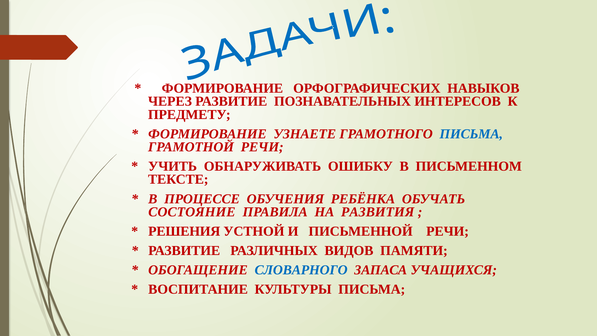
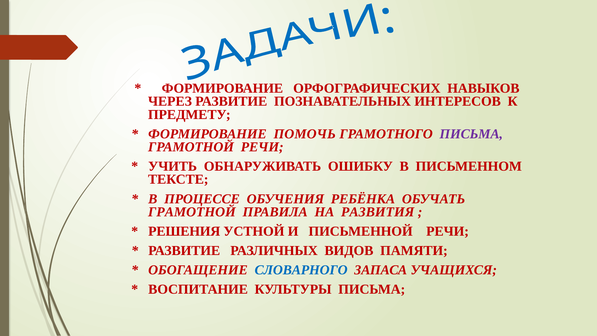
УЗНАЕТЕ: УЗНАЕТЕ -> ПОМОЧЬ (305, 134)
ПИСЬМА colour: blue -> purple (471, 134)
СОСТОЯНИЕ: СОСТОЯНИЕ -> ГРАМОТНОЙ (192, 212)
